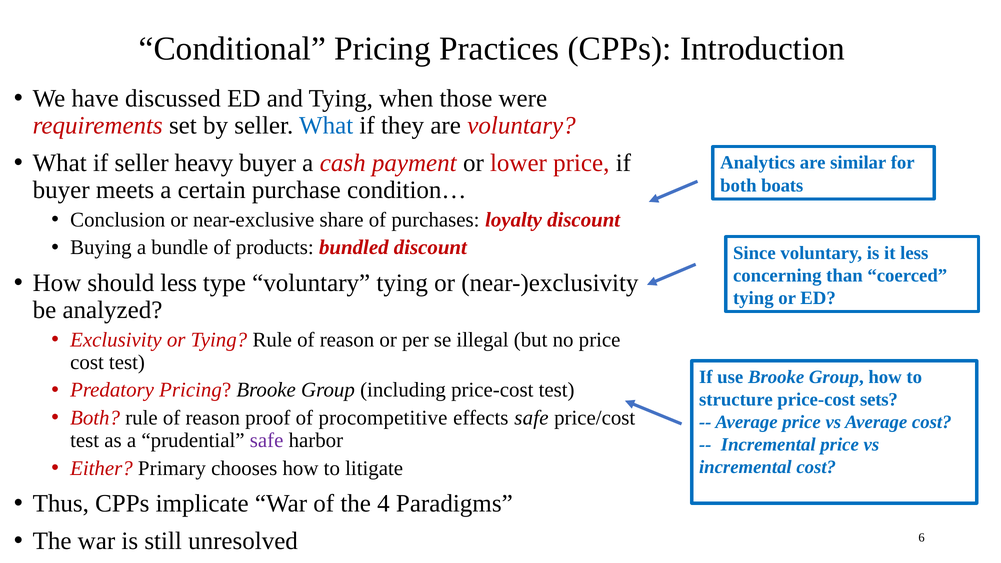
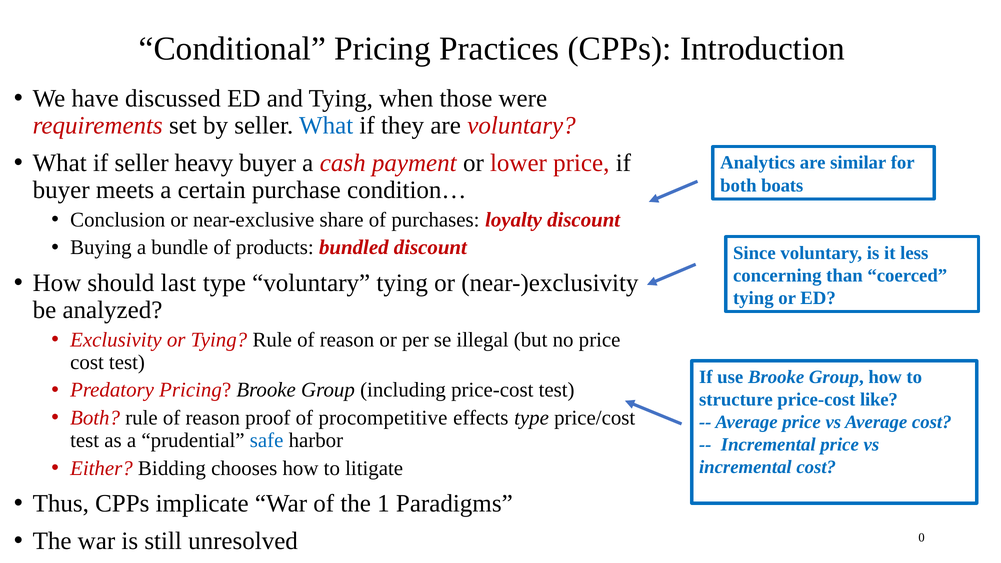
should less: less -> last (178, 283)
sets: sets -> like (879, 400)
effects safe: safe -> type (532, 418)
safe colour: purple -> blue (267, 440)
Primary: Primary -> Bidding (172, 468)
4: 4 -> 1 (383, 503)
6: 6 -> 0 (922, 538)
